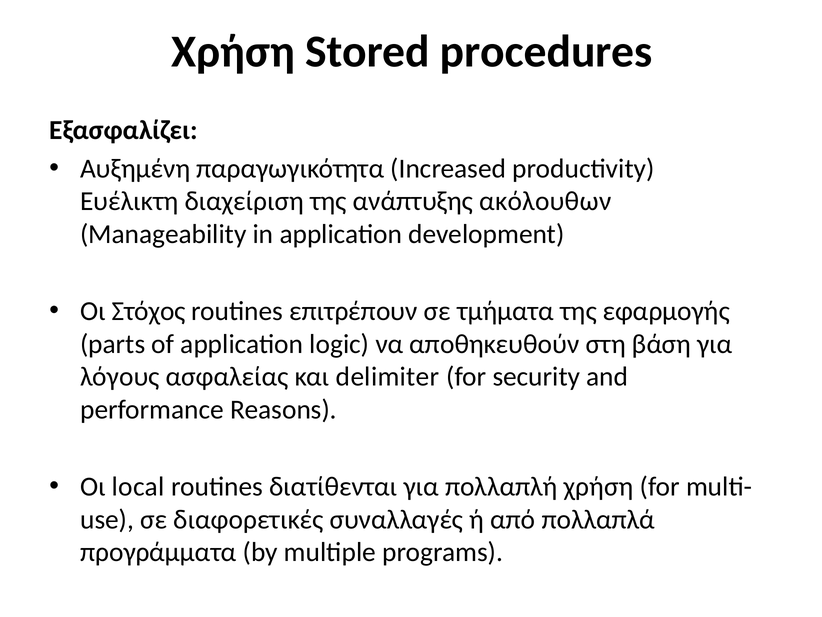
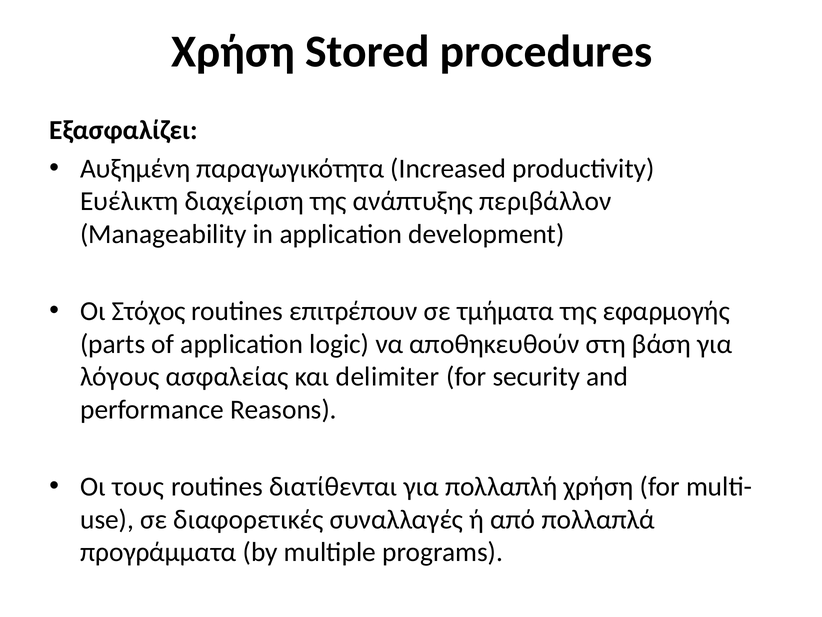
ακόλουθων: ακόλουθων -> περιβάλλον (545, 201)
local: local -> τους (138, 486)
